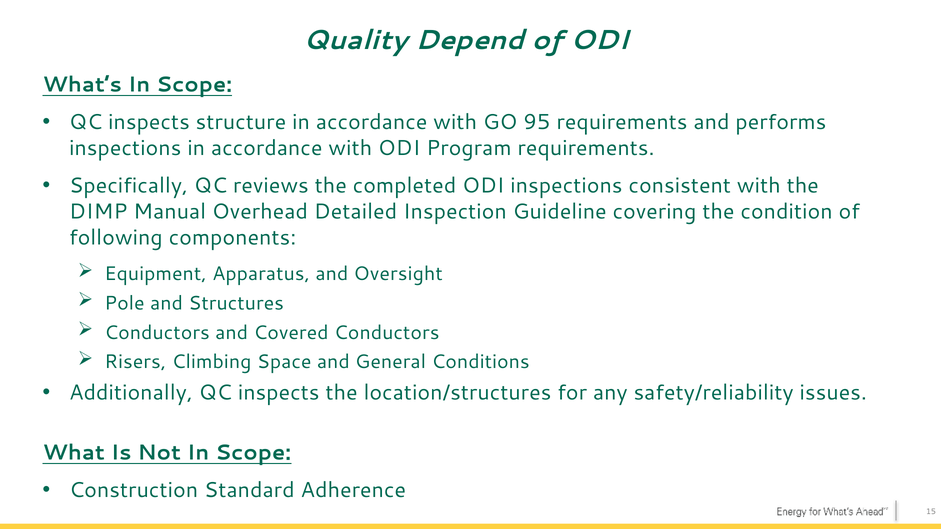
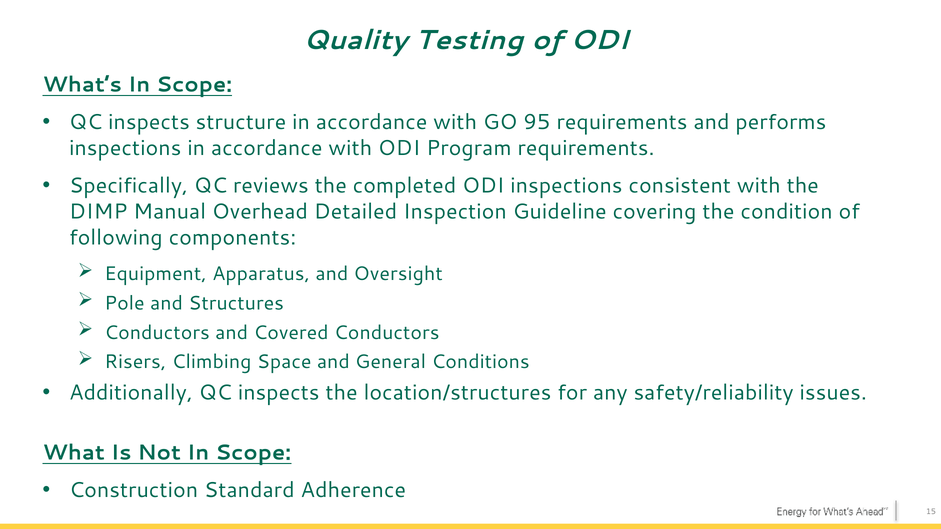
Depend: Depend -> Testing (469, 40)
